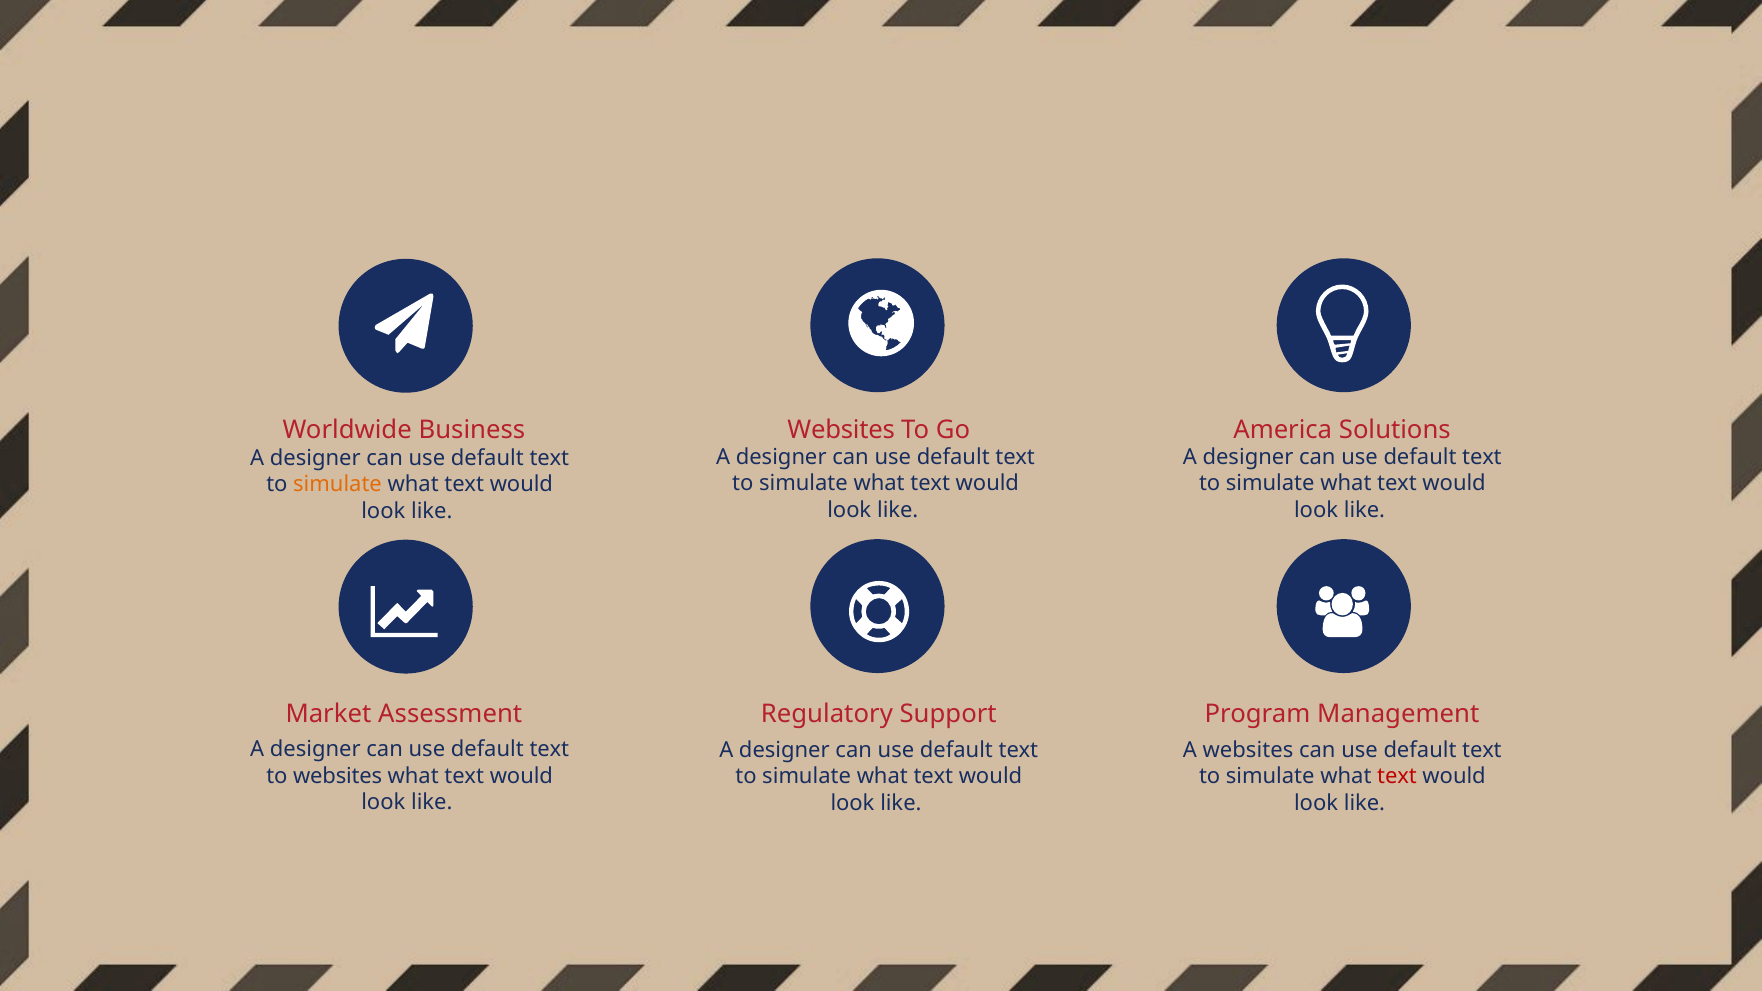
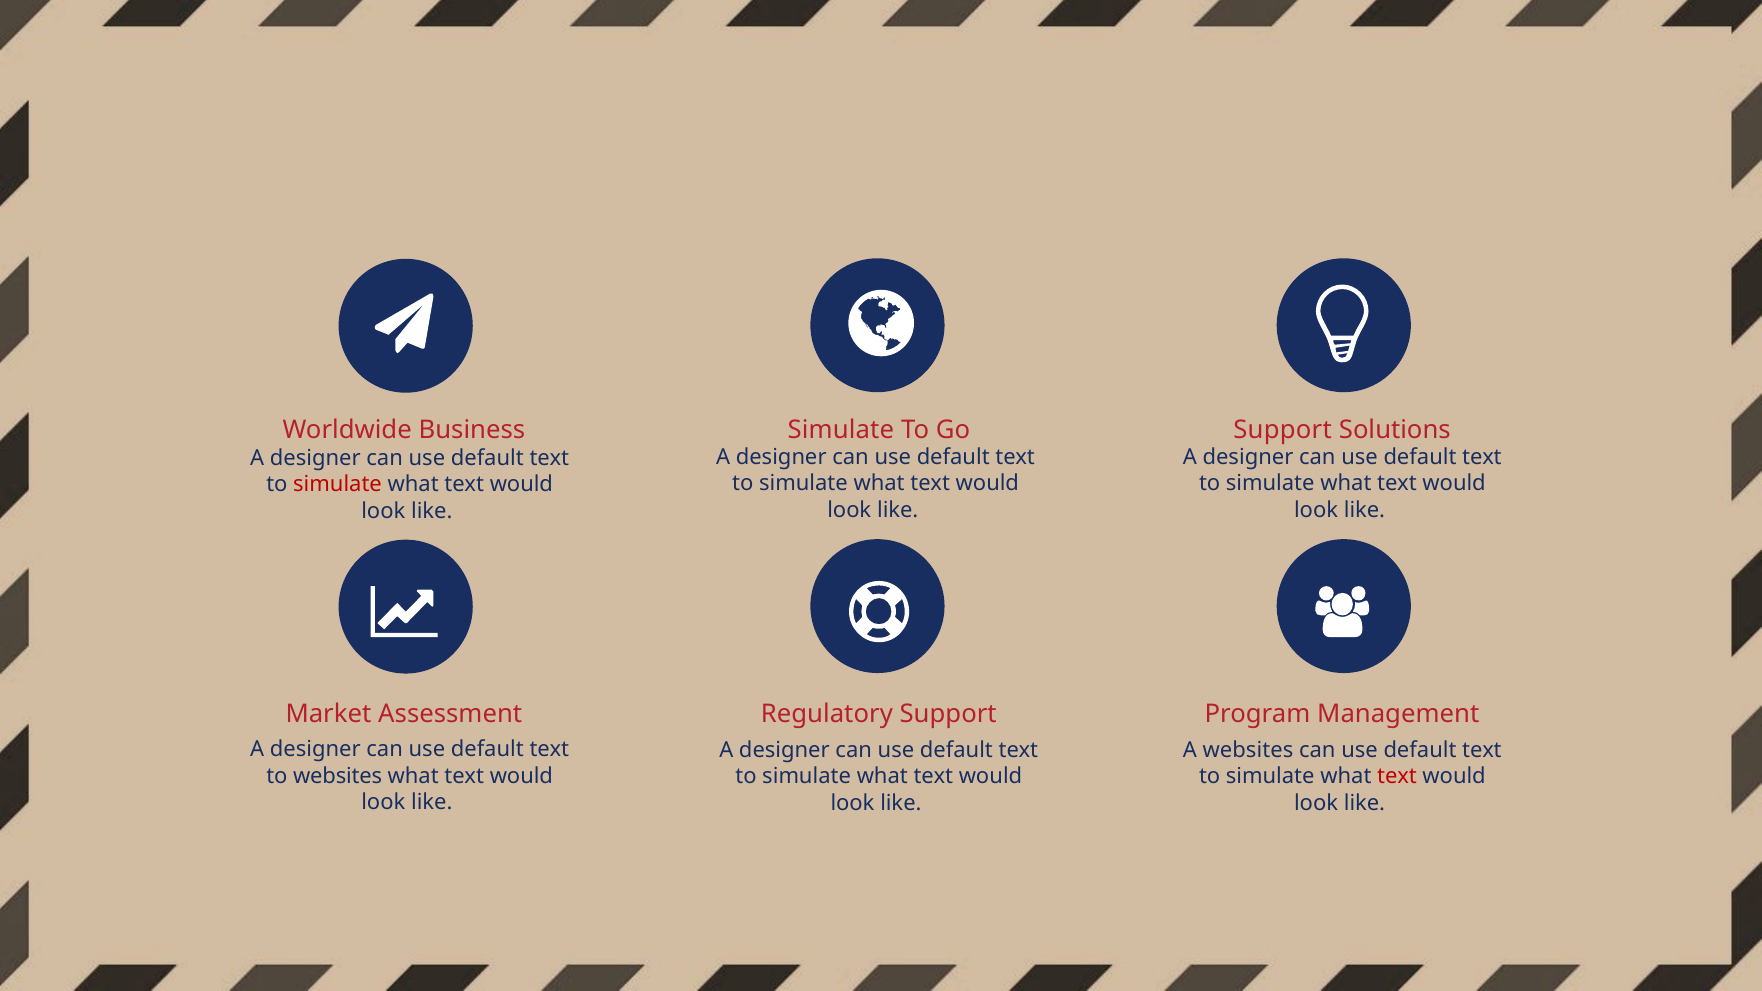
Websites: Websites -> Simulate (841, 430)
Go America: America -> Support (1283, 430)
simulate colour: orange -> red (338, 485)
